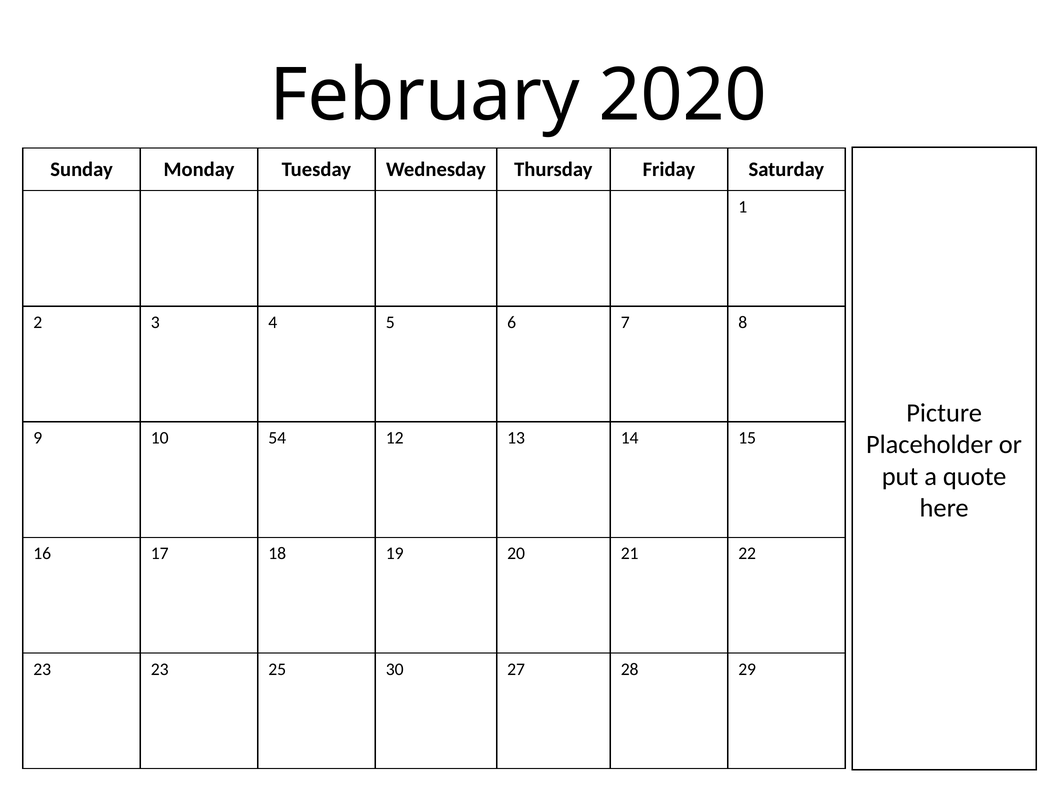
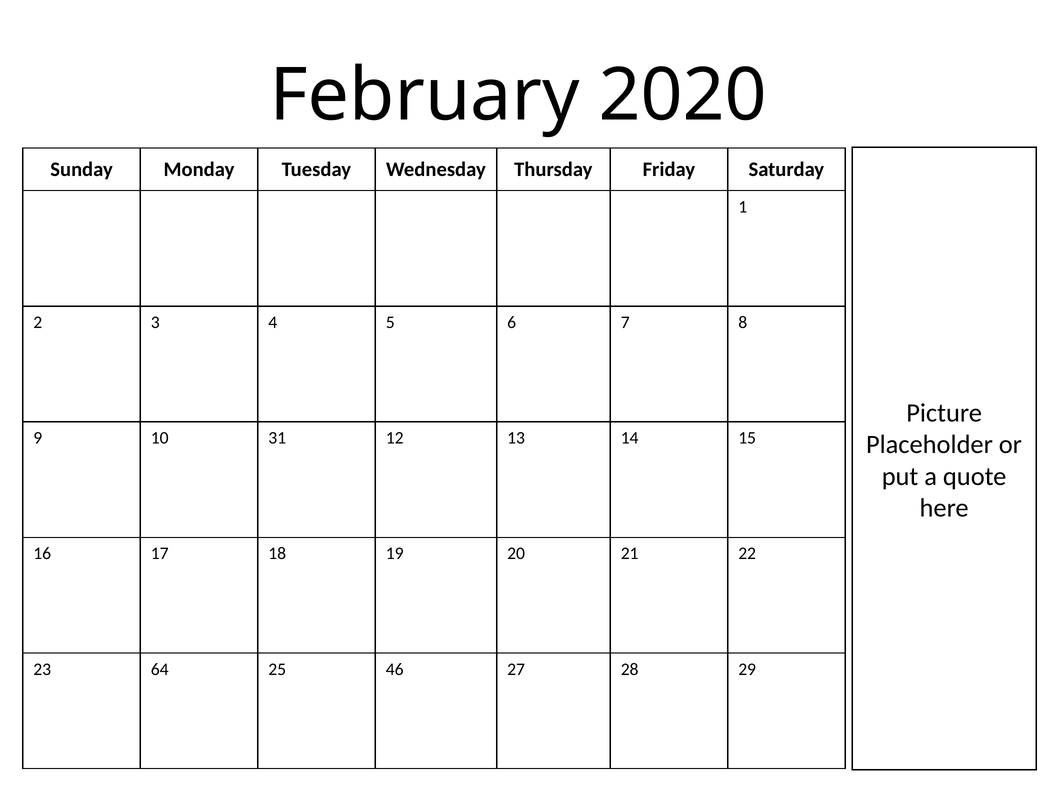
54: 54 -> 31 (277, 438)
23 23: 23 -> 64 (160, 669)
30: 30 -> 46 (395, 669)
